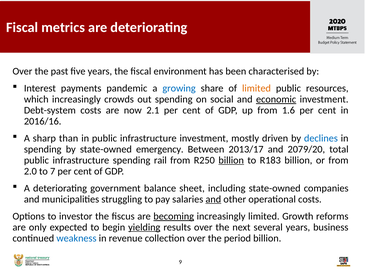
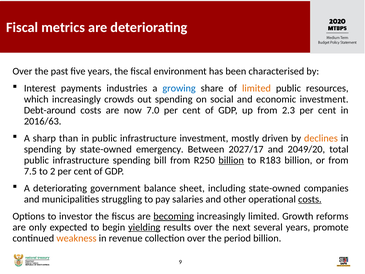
pandemic: pandemic -> industries (127, 88)
economic underline: present -> none (276, 99)
Debt-system: Debt-system -> Debt-around (50, 110)
2.1: 2.1 -> 7.0 (153, 110)
1.6: 1.6 -> 2.3 (288, 110)
2016/16: 2016/16 -> 2016/63 (43, 121)
declines colour: blue -> orange (321, 138)
2013/17: 2013/17 -> 2027/17 (246, 149)
2079/20: 2079/20 -> 2049/20 (306, 149)
rail: rail -> bill (160, 160)
2.0: 2.0 -> 7.5 (30, 171)
7: 7 -> 2 (53, 171)
and underline: present -> none (213, 199)
costs underline: none -> present (310, 199)
business: business -> promote (331, 227)
weakness colour: blue -> orange (76, 238)
